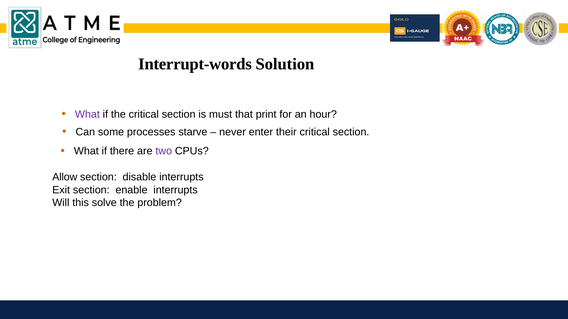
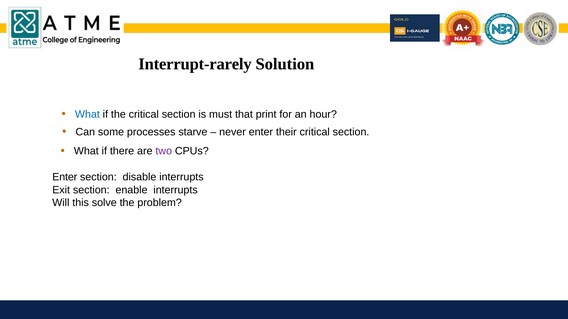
Interrupt-words: Interrupt-words -> Interrupt-rarely (195, 64)
What colour: purple -> blue (87, 114)
Allow: Allow -> Enter (65, 177)
